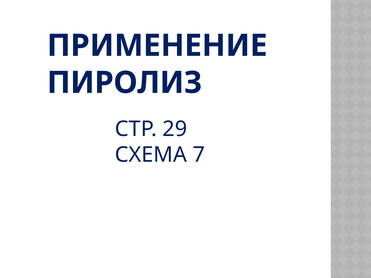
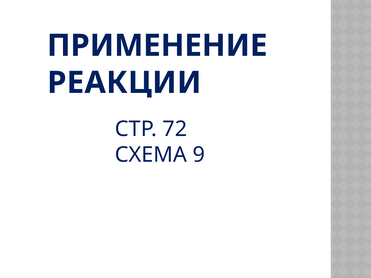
ПИРОЛИЗ: ПИРОЛИЗ -> РЕАКЦИИ (124, 83)
29: 29 -> 72 (175, 129)
7: 7 -> 9 (199, 155)
